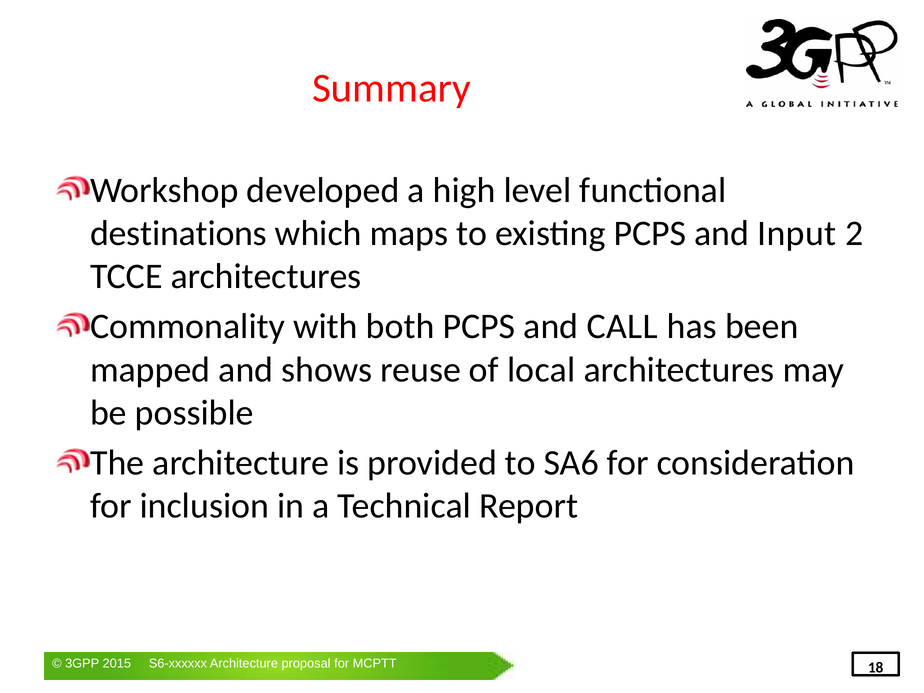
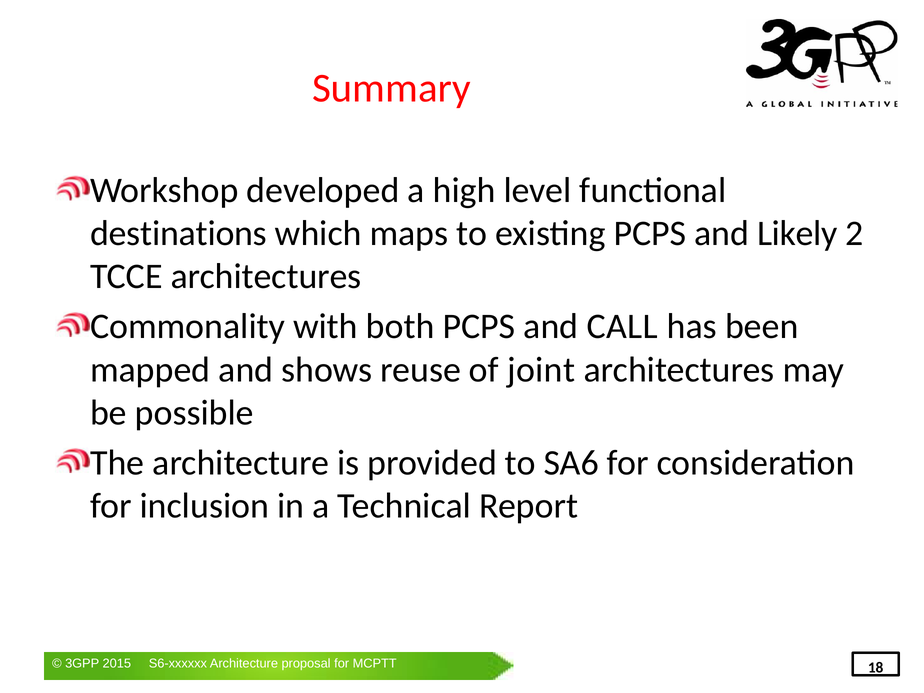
Input: Input -> Likely (797, 233)
local: local -> joint (541, 370)
